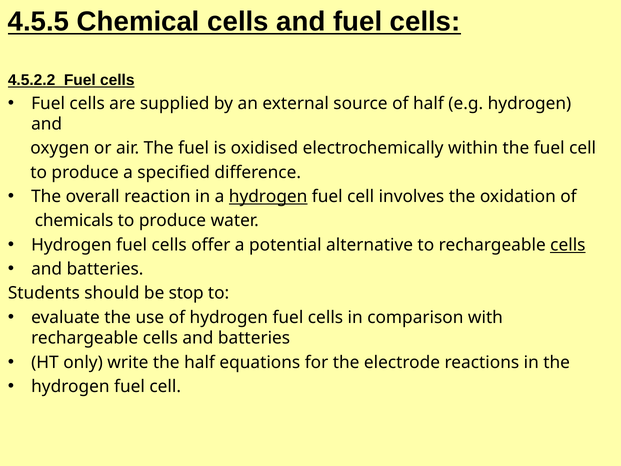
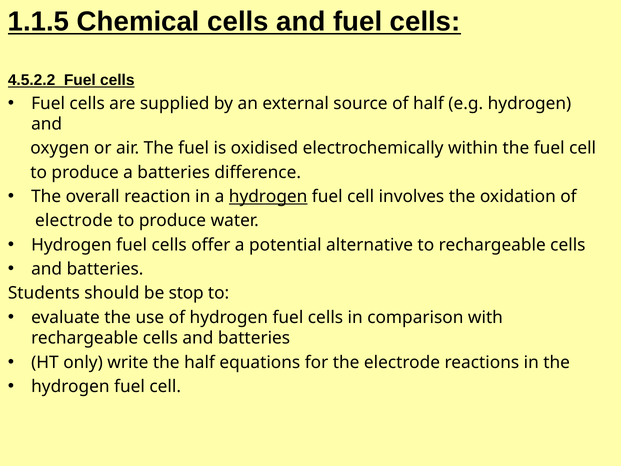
4.5.5: 4.5.5 -> 1.1.5 (39, 22)
a specified: specified -> batteries (174, 172)
chemicals: chemicals -> electrode (74, 221)
cells underline: present -> none (568, 245)
